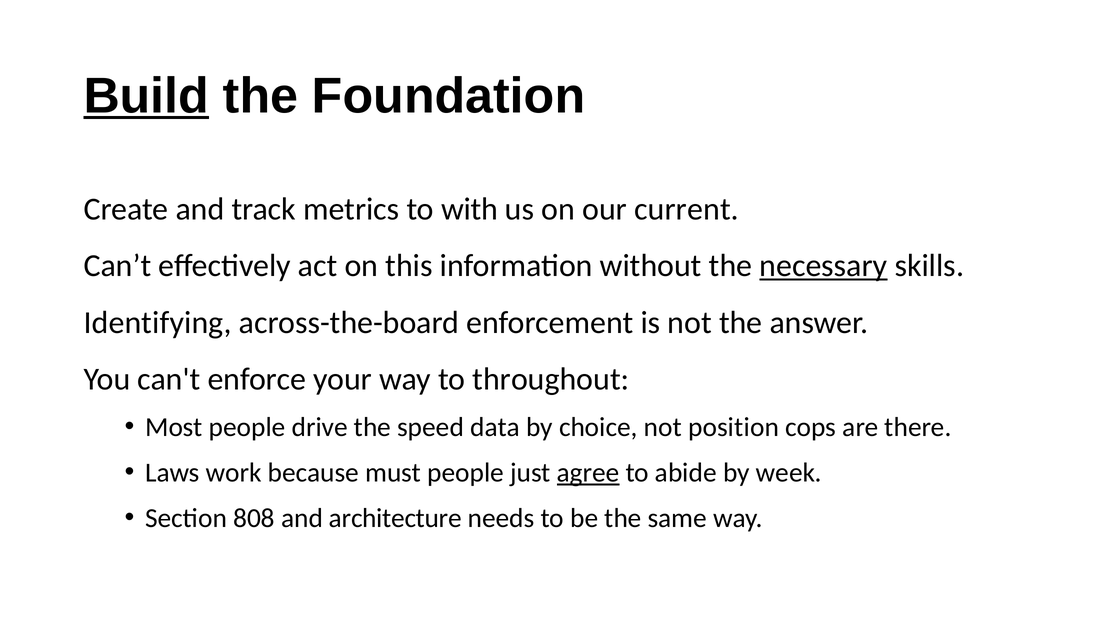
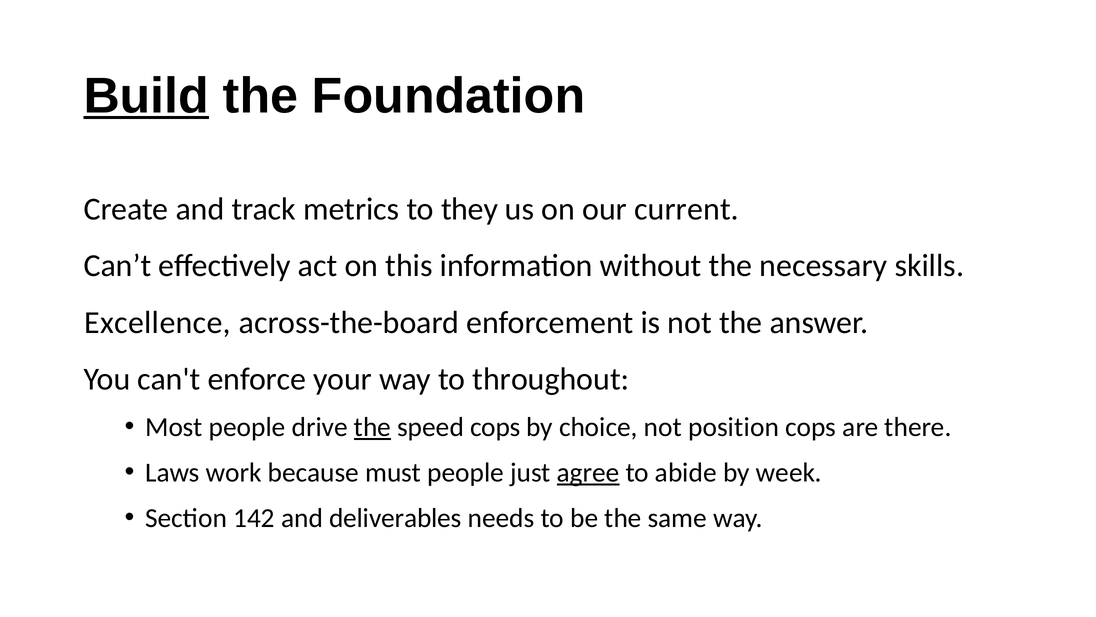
with: with -> they (470, 209)
necessary underline: present -> none (823, 266)
Identifying: Identifying -> Excellence (157, 322)
the underline: none -> present (372, 427)
speed data: data -> cops (495, 427)
808: 808 -> 142 (254, 518)
architecture: architecture -> deliverables (395, 518)
